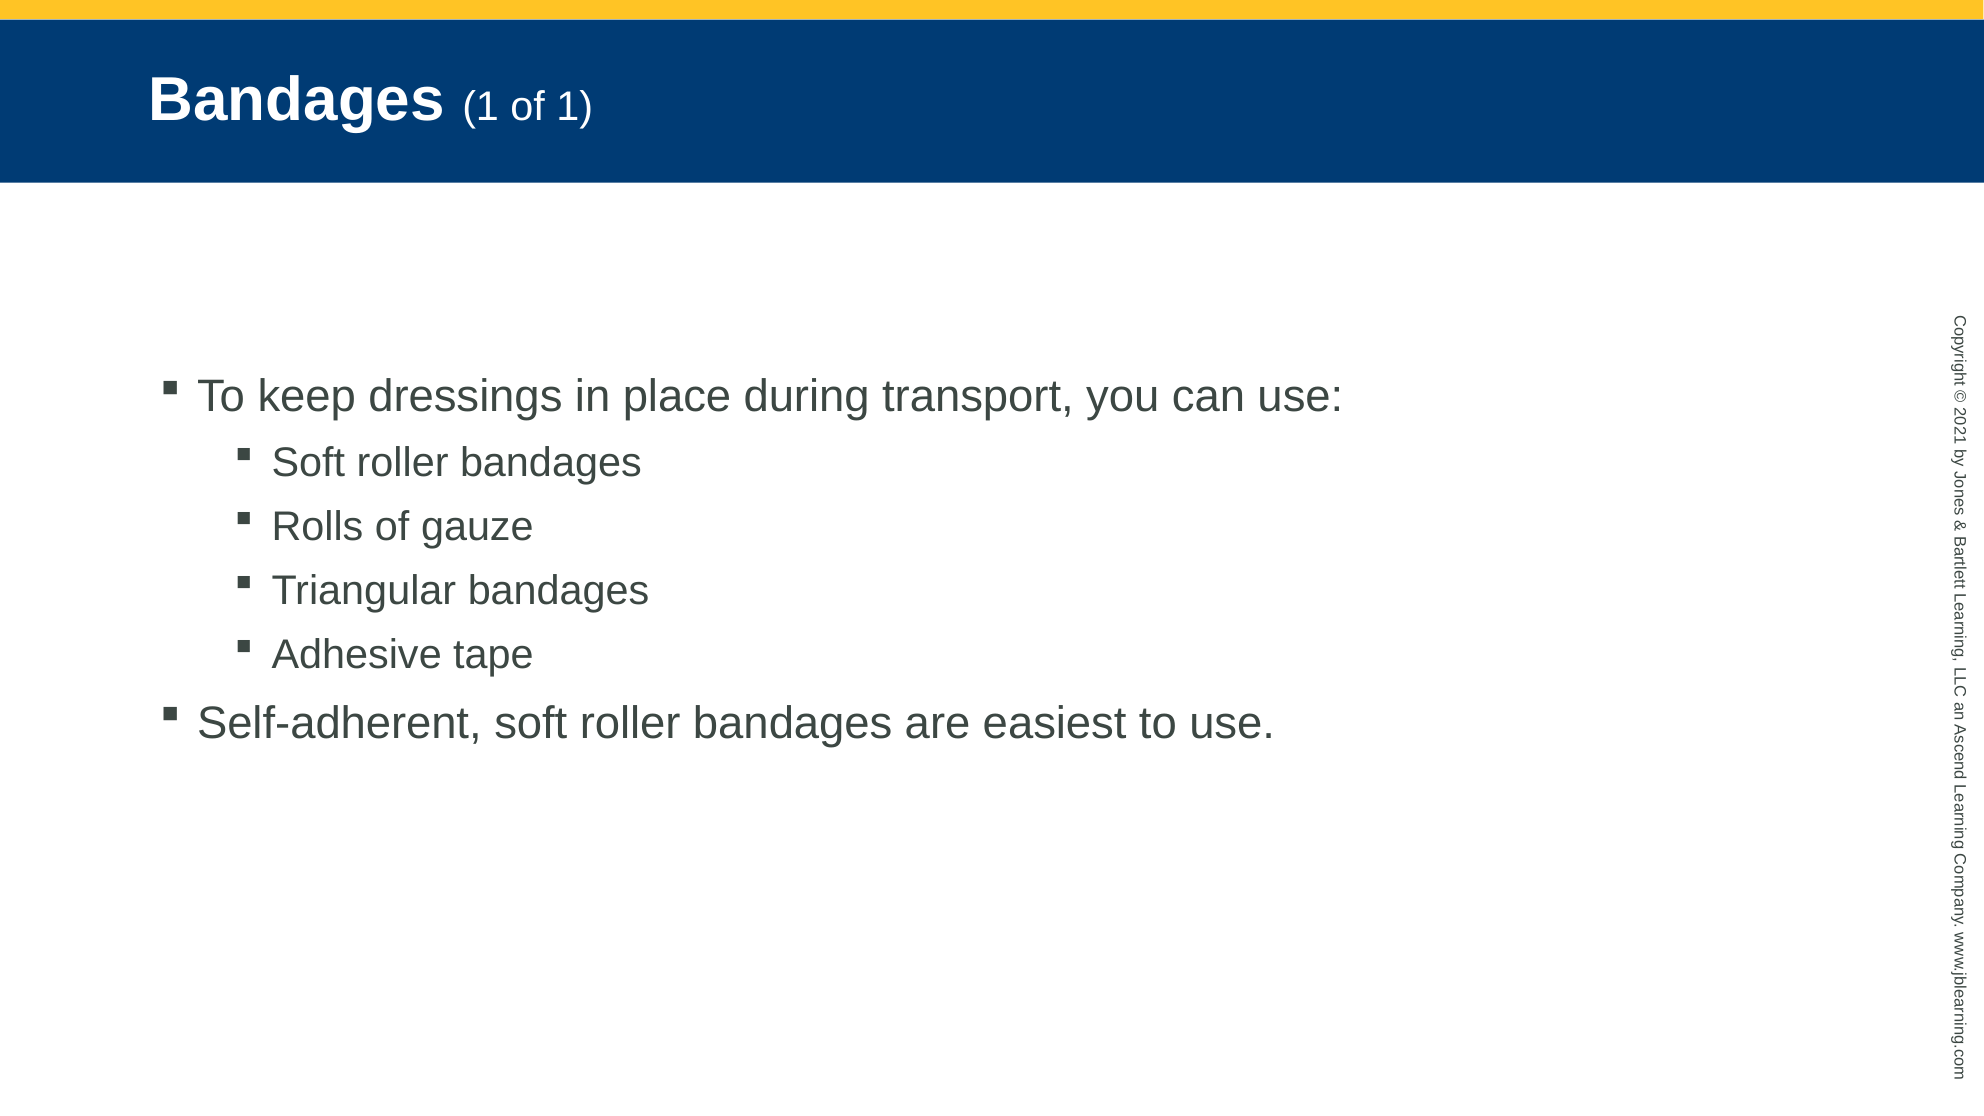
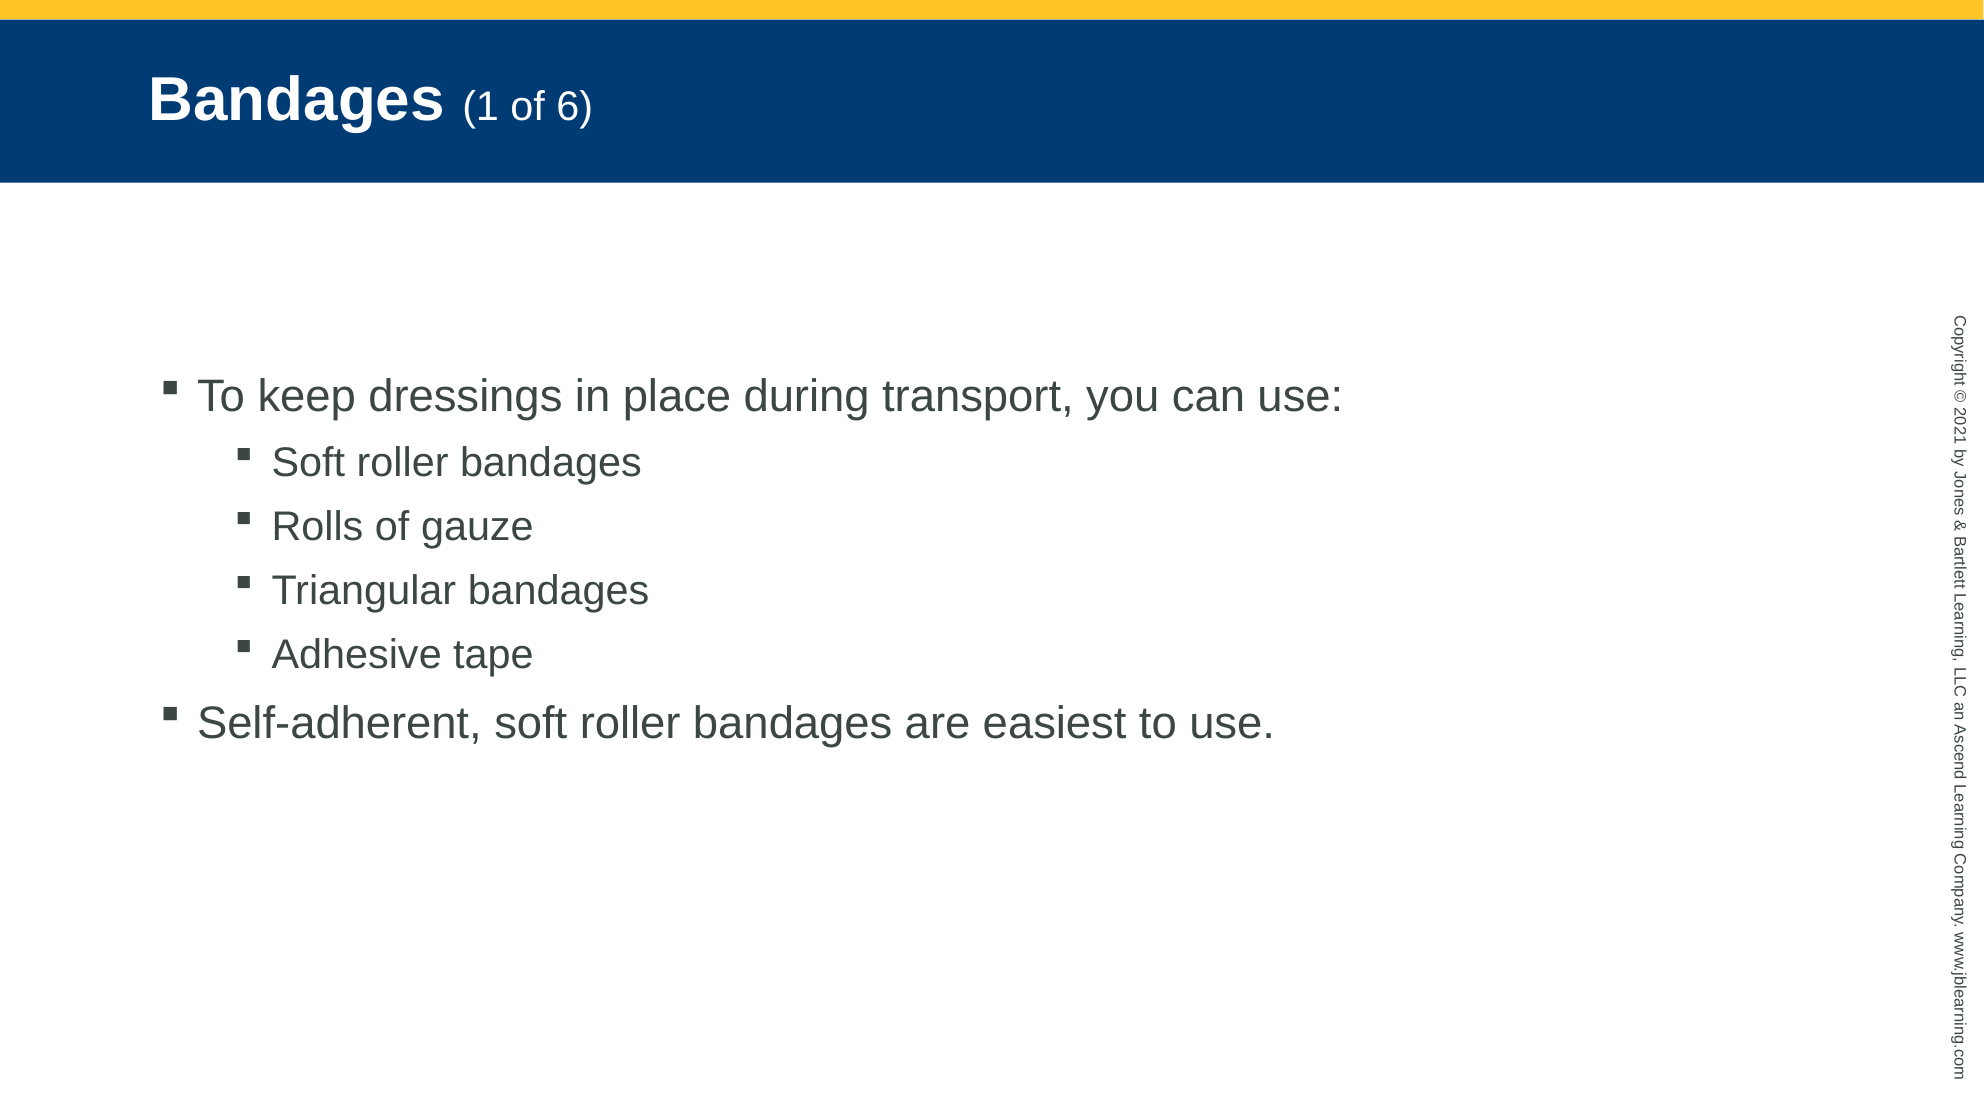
of 1: 1 -> 6 (575, 107)
